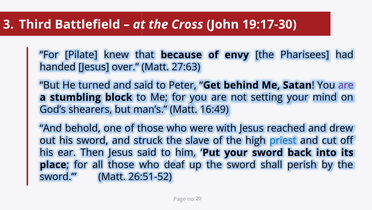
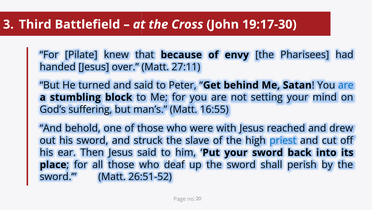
27:63: 27:63 -> 27:11 (186, 67)
are colour: purple -> blue (346, 85)
shearers: shearers -> suffering (90, 109)
16:49: 16:49 -> 16:55 (214, 109)
